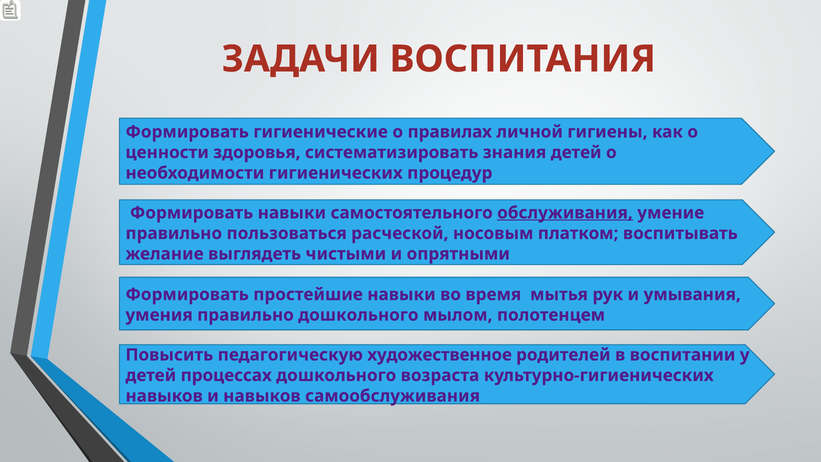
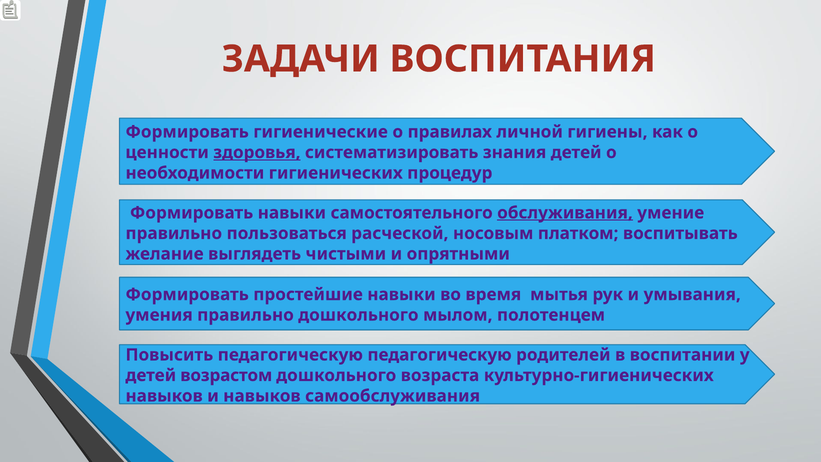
здоровья underline: none -> present (257, 152)
педагогическую художественное: художественное -> педагогическую (440, 355)
процессах: процессах -> возрастом (226, 375)
